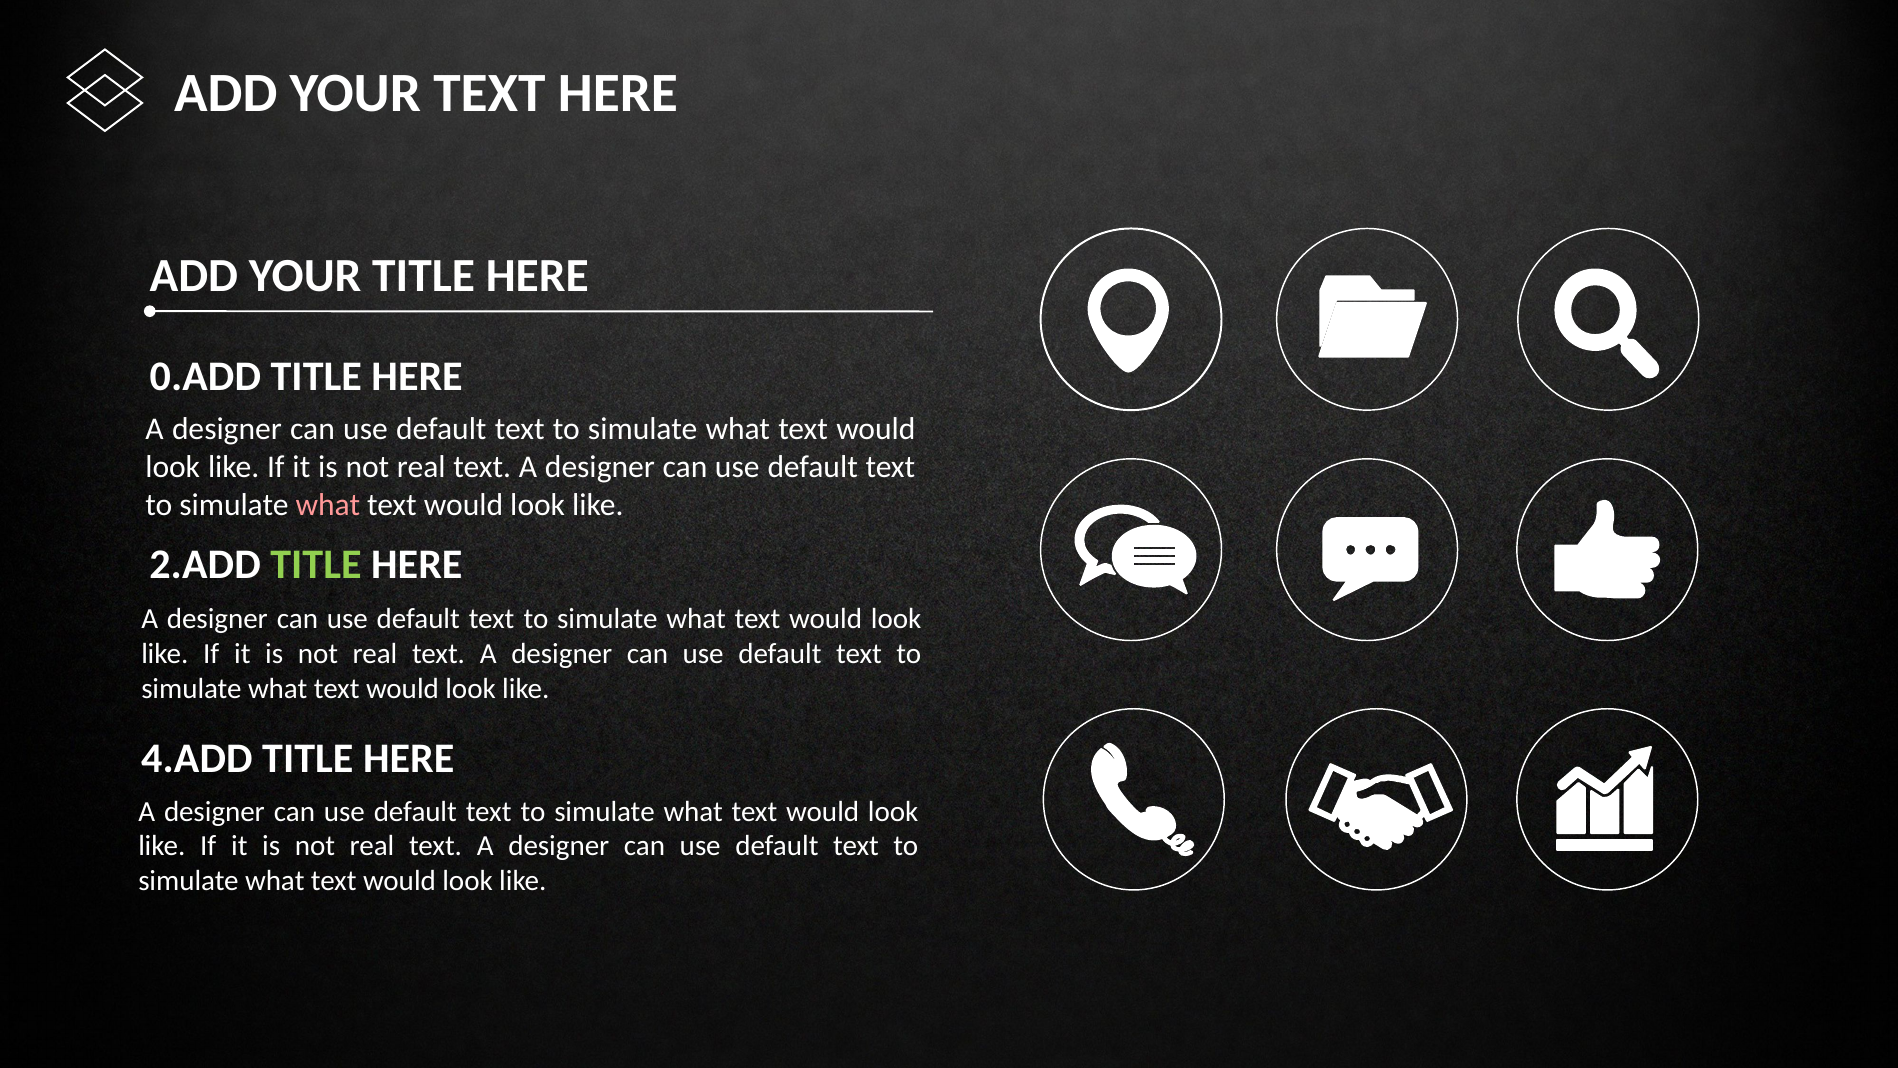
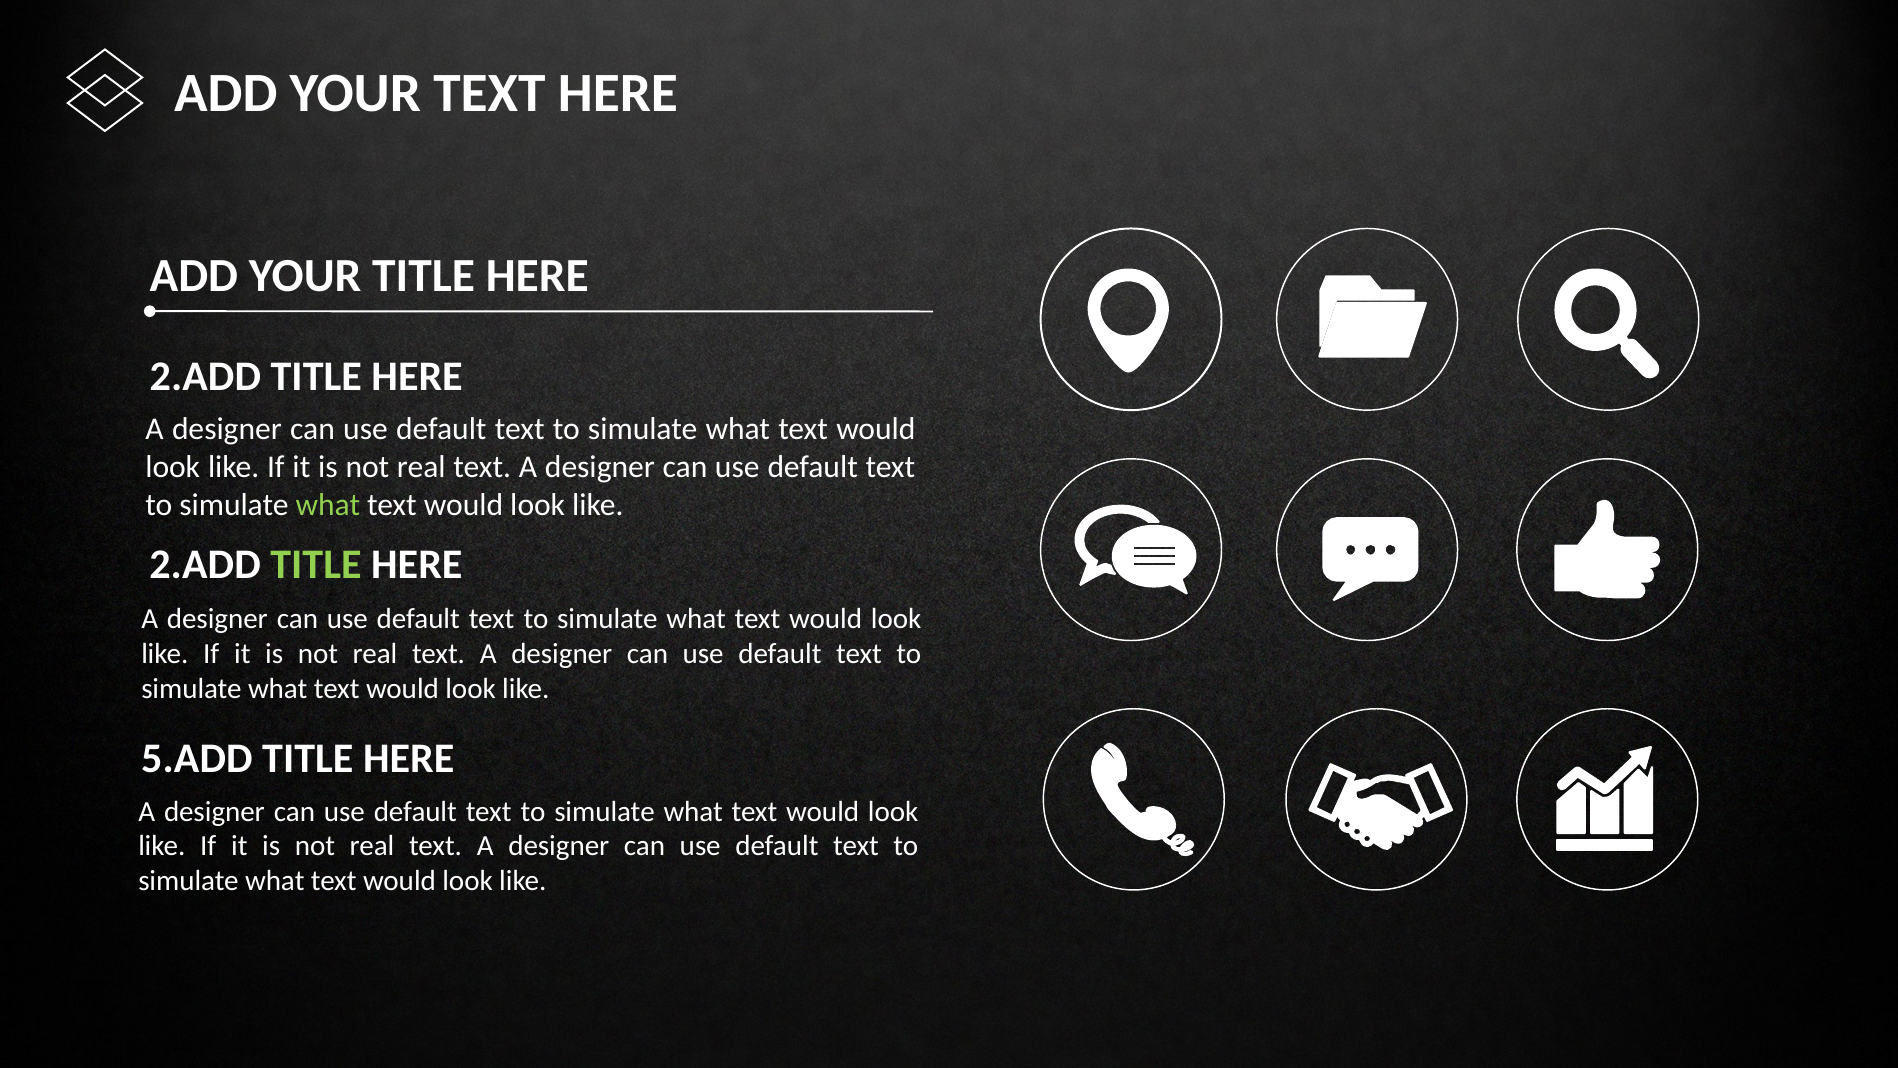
0.ADD: 0.ADD -> 2.ADD (205, 376)
what colour: pink -> light green (328, 505)
4.ADD: 4.ADD -> 5.ADD (197, 759)
